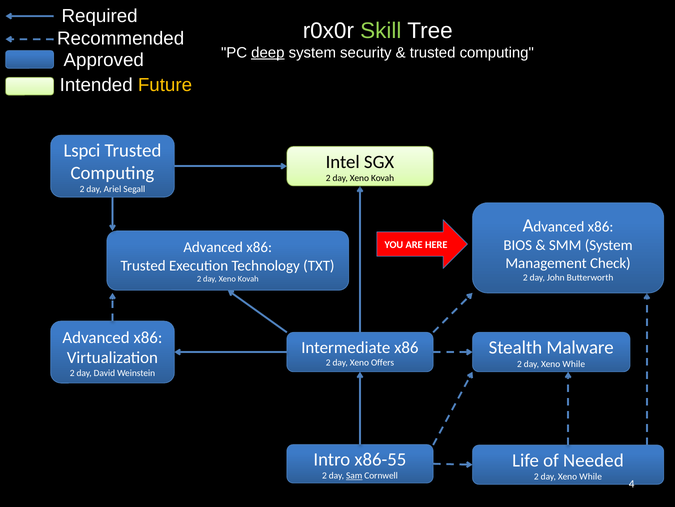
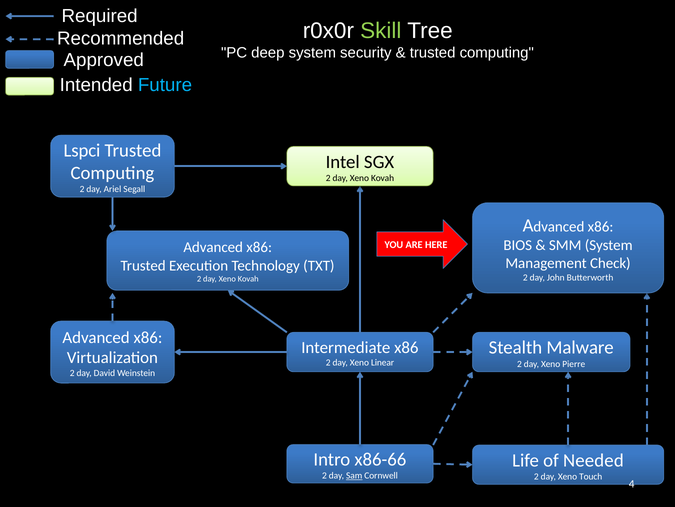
deep underline: present -> none (268, 53)
Future colour: yellow -> light blue (165, 85)
Offers: Offers -> Linear (383, 362)
While: While -> Pierre (574, 363)
x86-55: x86-55 -> x86-66 (380, 459)
While: While -> Touch (591, 476)
